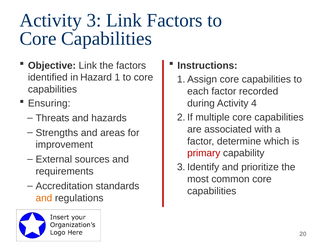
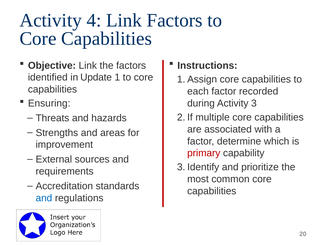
3: 3 -> 4 (94, 20)
Hazard: Hazard -> Update (96, 77)
4: 4 -> 3 (254, 103)
and colour: orange -> blue (44, 198)
